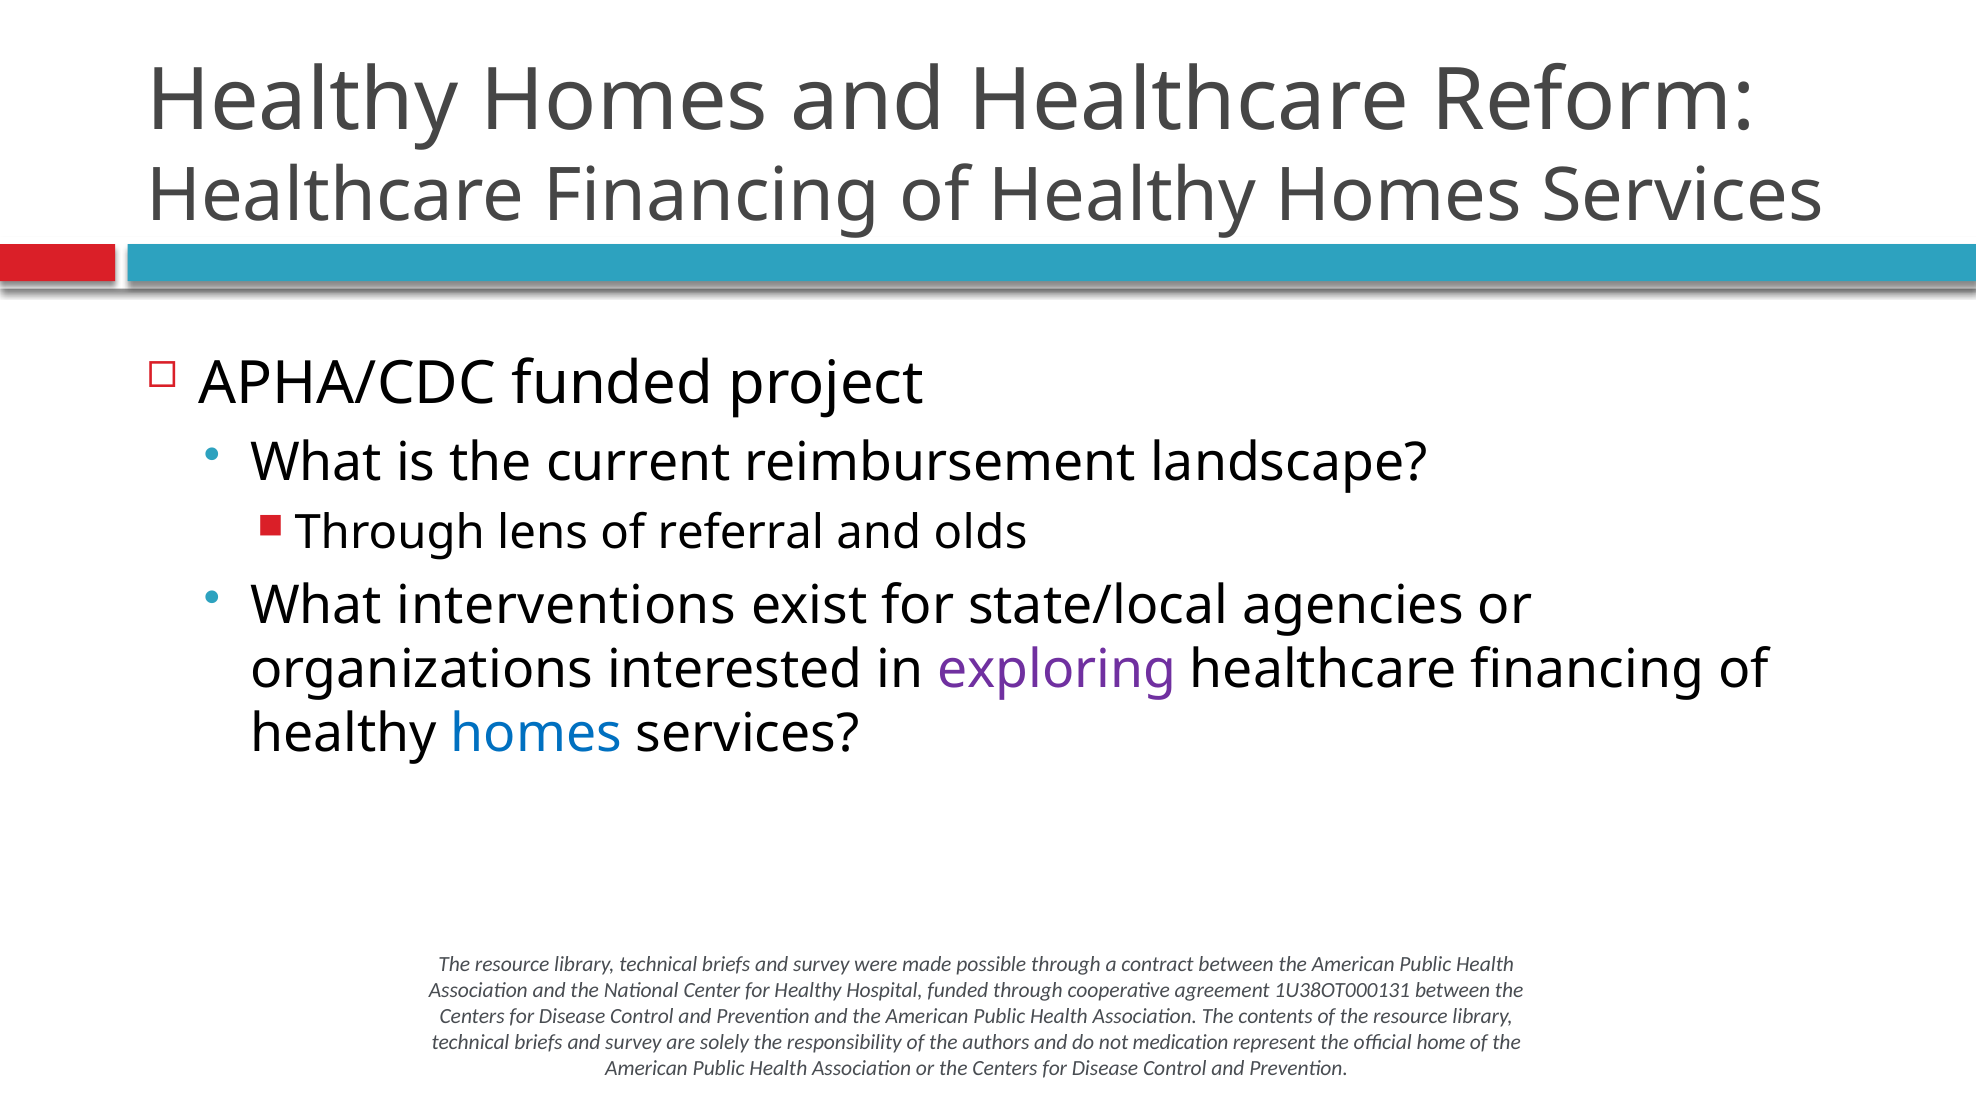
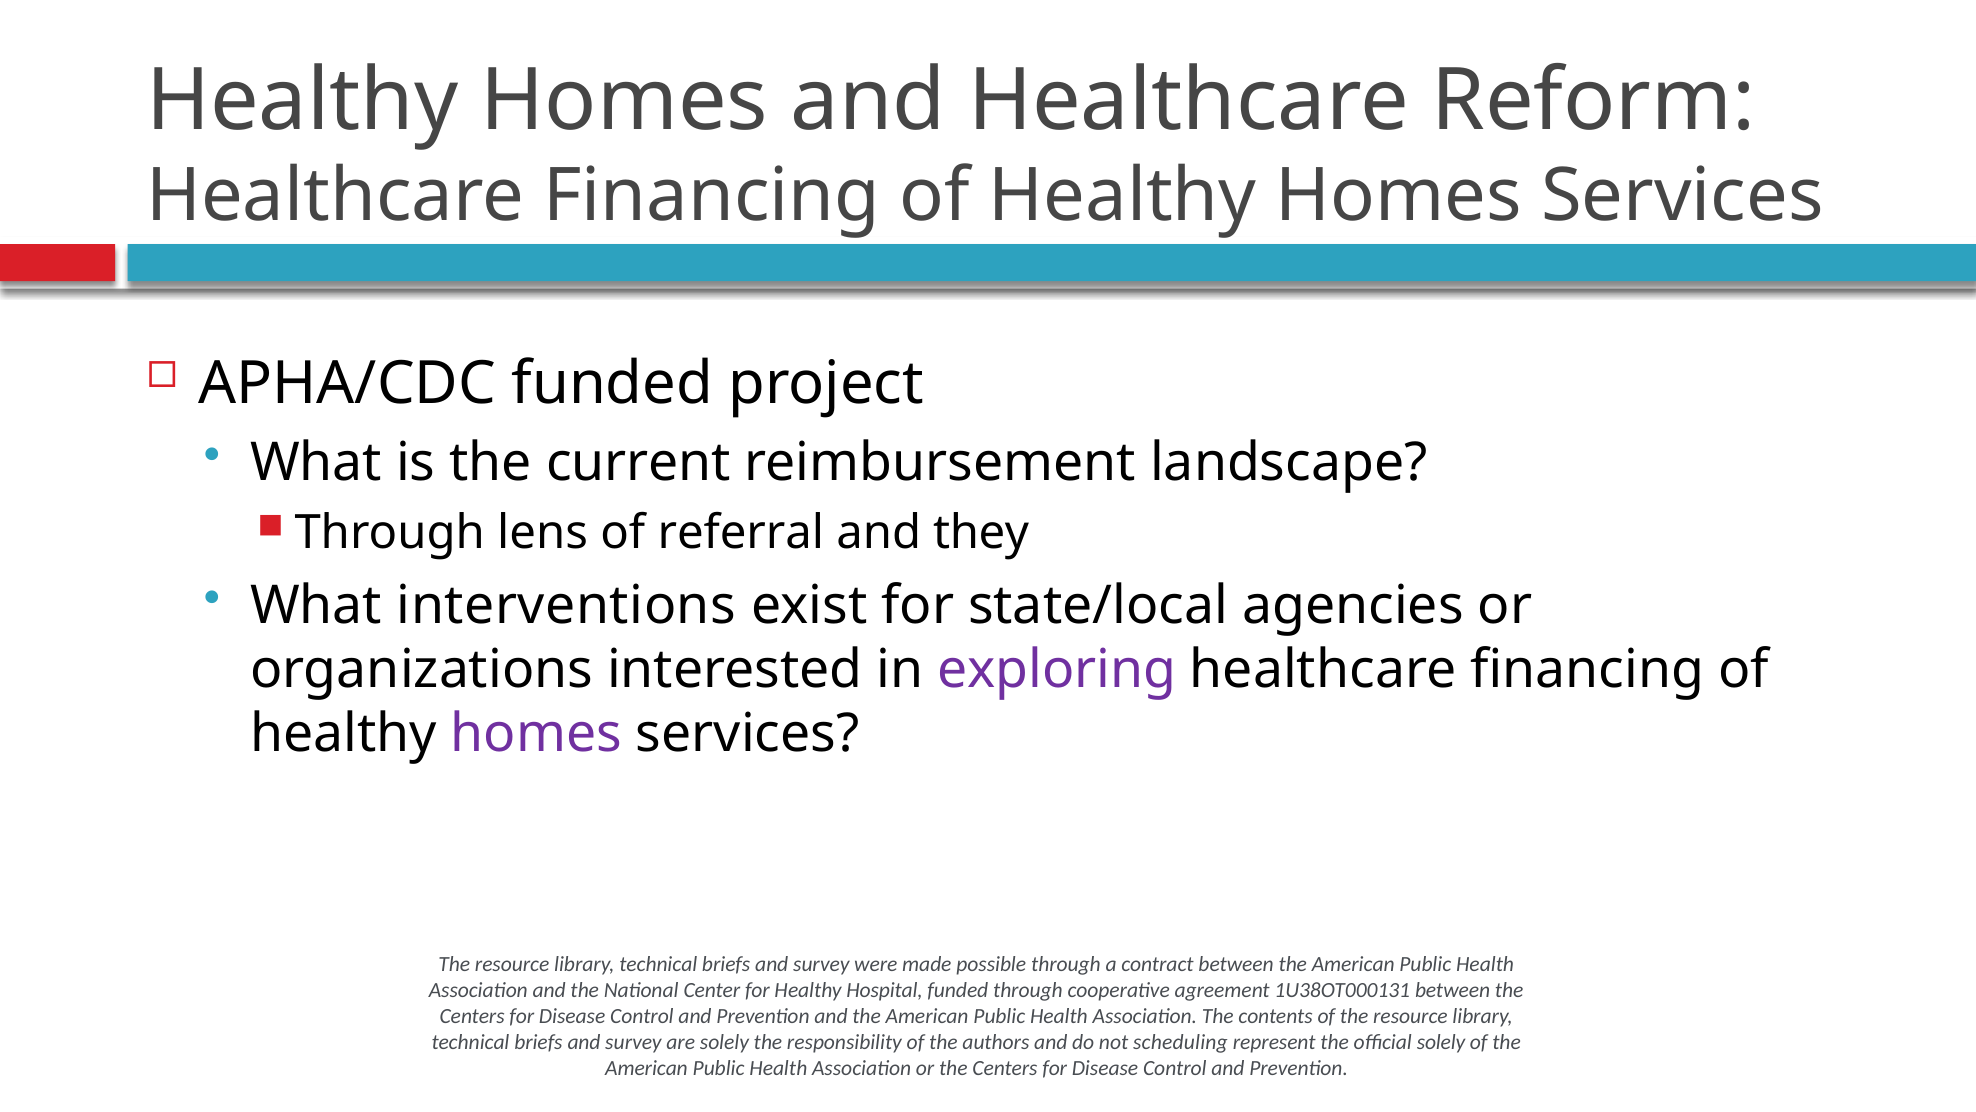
olds: olds -> they (981, 533)
homes colour: blue -> purple (536, 734)
medication: medication -> scheduling (1180, 1042)
official home: home -> solely (1441, 1042)
